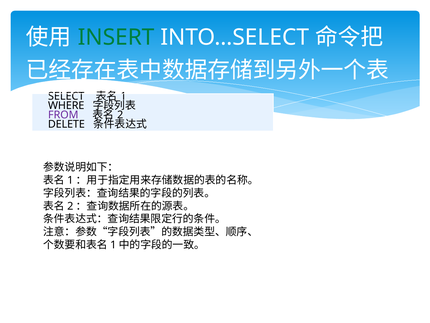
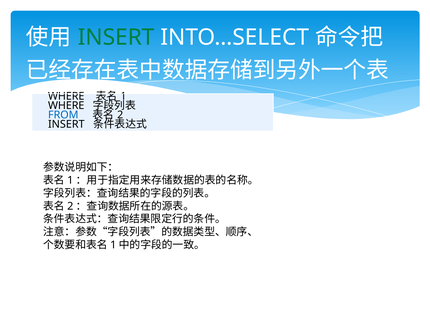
SELECT: SELECT -> WHERE (66, 96)
FROM colour: purple -> blue (63, 115)
DELETE: DELETE -> INSERT (66, 124)
